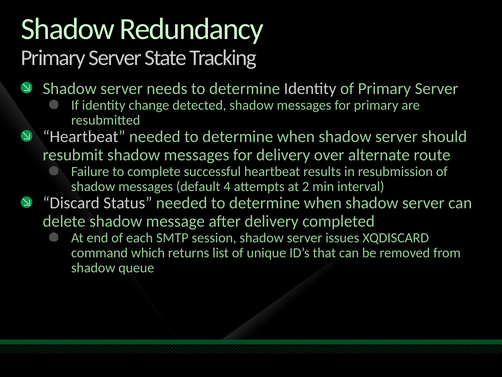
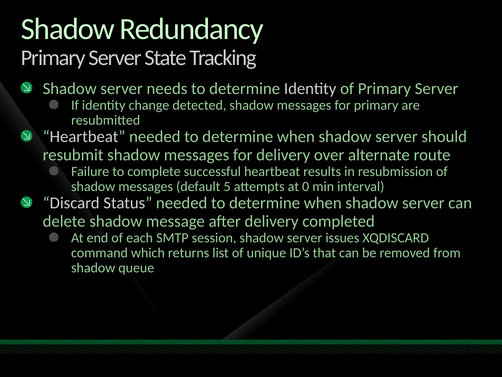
4: 4 -> 5 (227, 186)
2: 2 -> 0 (306, 186)
